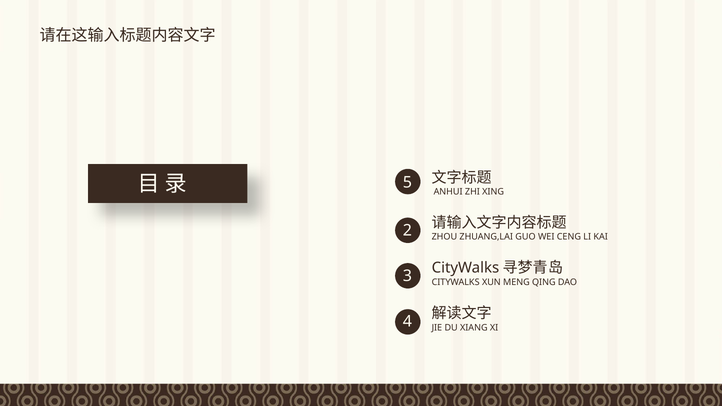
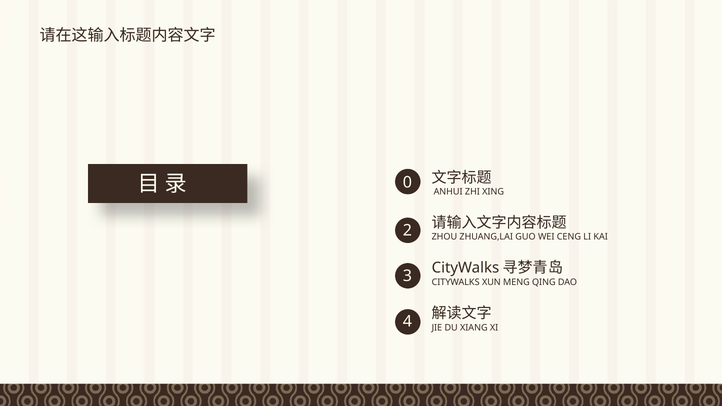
5: 5 -> 0 (407, 182)
